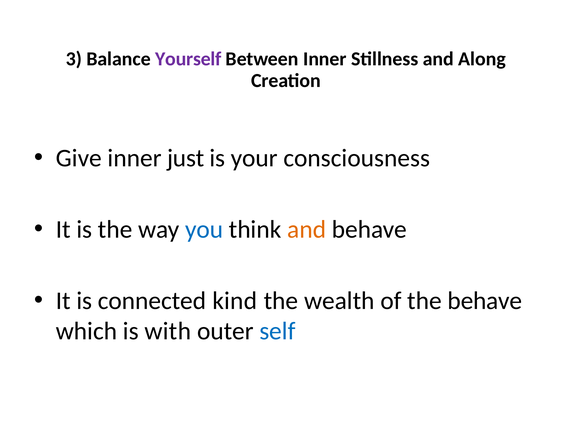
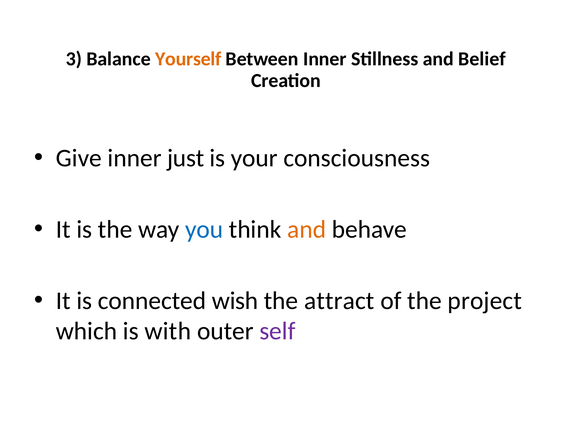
Yourself colour: purple -> orange (188, 59)
Along: Along -> Belief (482, 59)
kind: kind -> wish (235, 301)
wealth: wealth -> attract (339, 301)
the behave: behave -> project (485, 301)
self colour: blue -> purple (277, 331)
